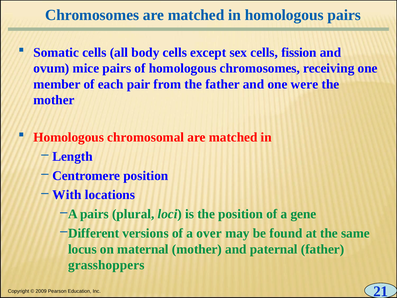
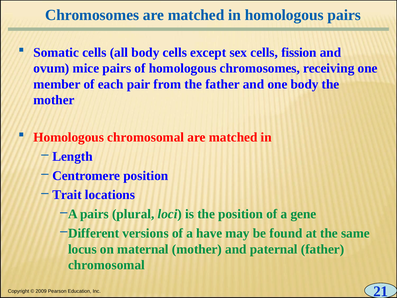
one were: were -> body (305, 84)
With: With -> Trait (67, 195)
over: over -> have (209, 233)
grasshoppers: grasshoppers -> chromosomal (106, 265)
